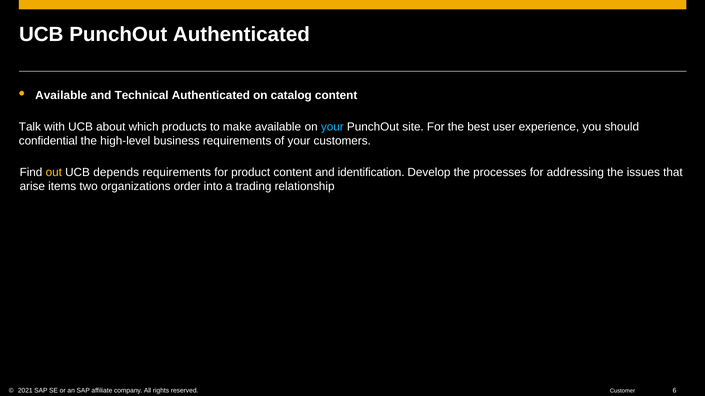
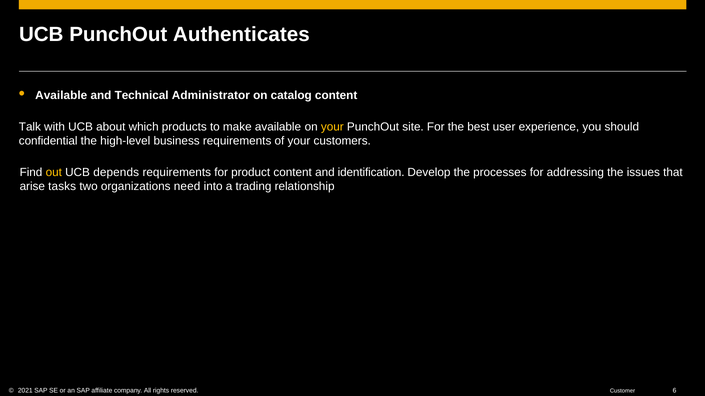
PunchOut Authenticated: Authenticated -> Authenticates (241, 35)
Technical Authenticated: Authenticated -> Administrator (211, 95)
your colour: light blue -> yellow (332, 127)
items: items -> tasks (62, 187)
order: order -> need (187, 187)
